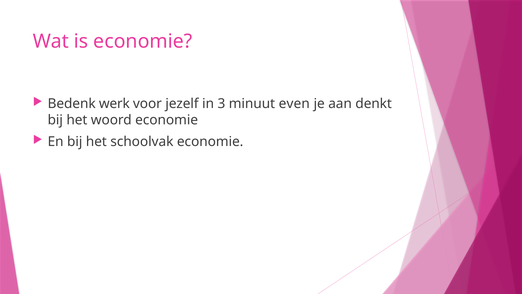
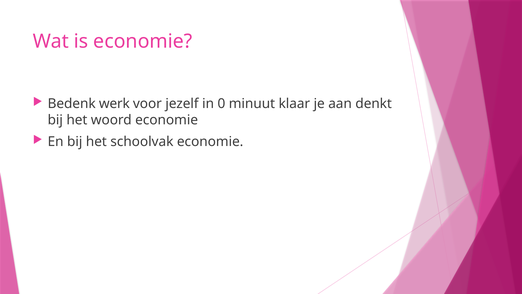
3: 3 -> 0 (221, 104)
even: even -> klaar (294, 104)
